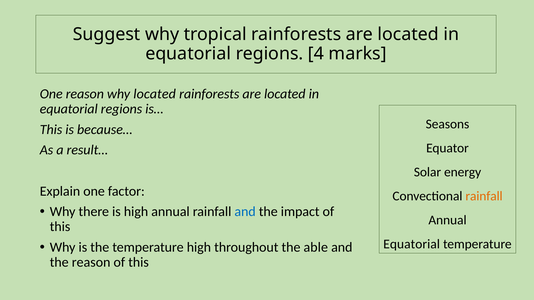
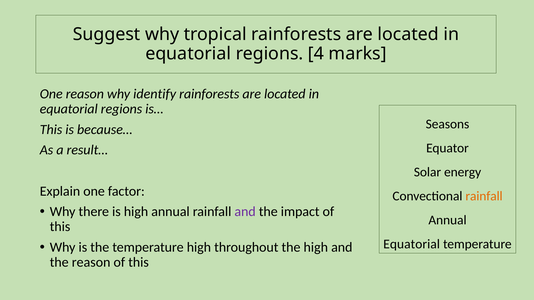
why located: located -> identify (155, 94)
and colour: blue -> purple (245, 212)
the able: able -> high (316, 248)
